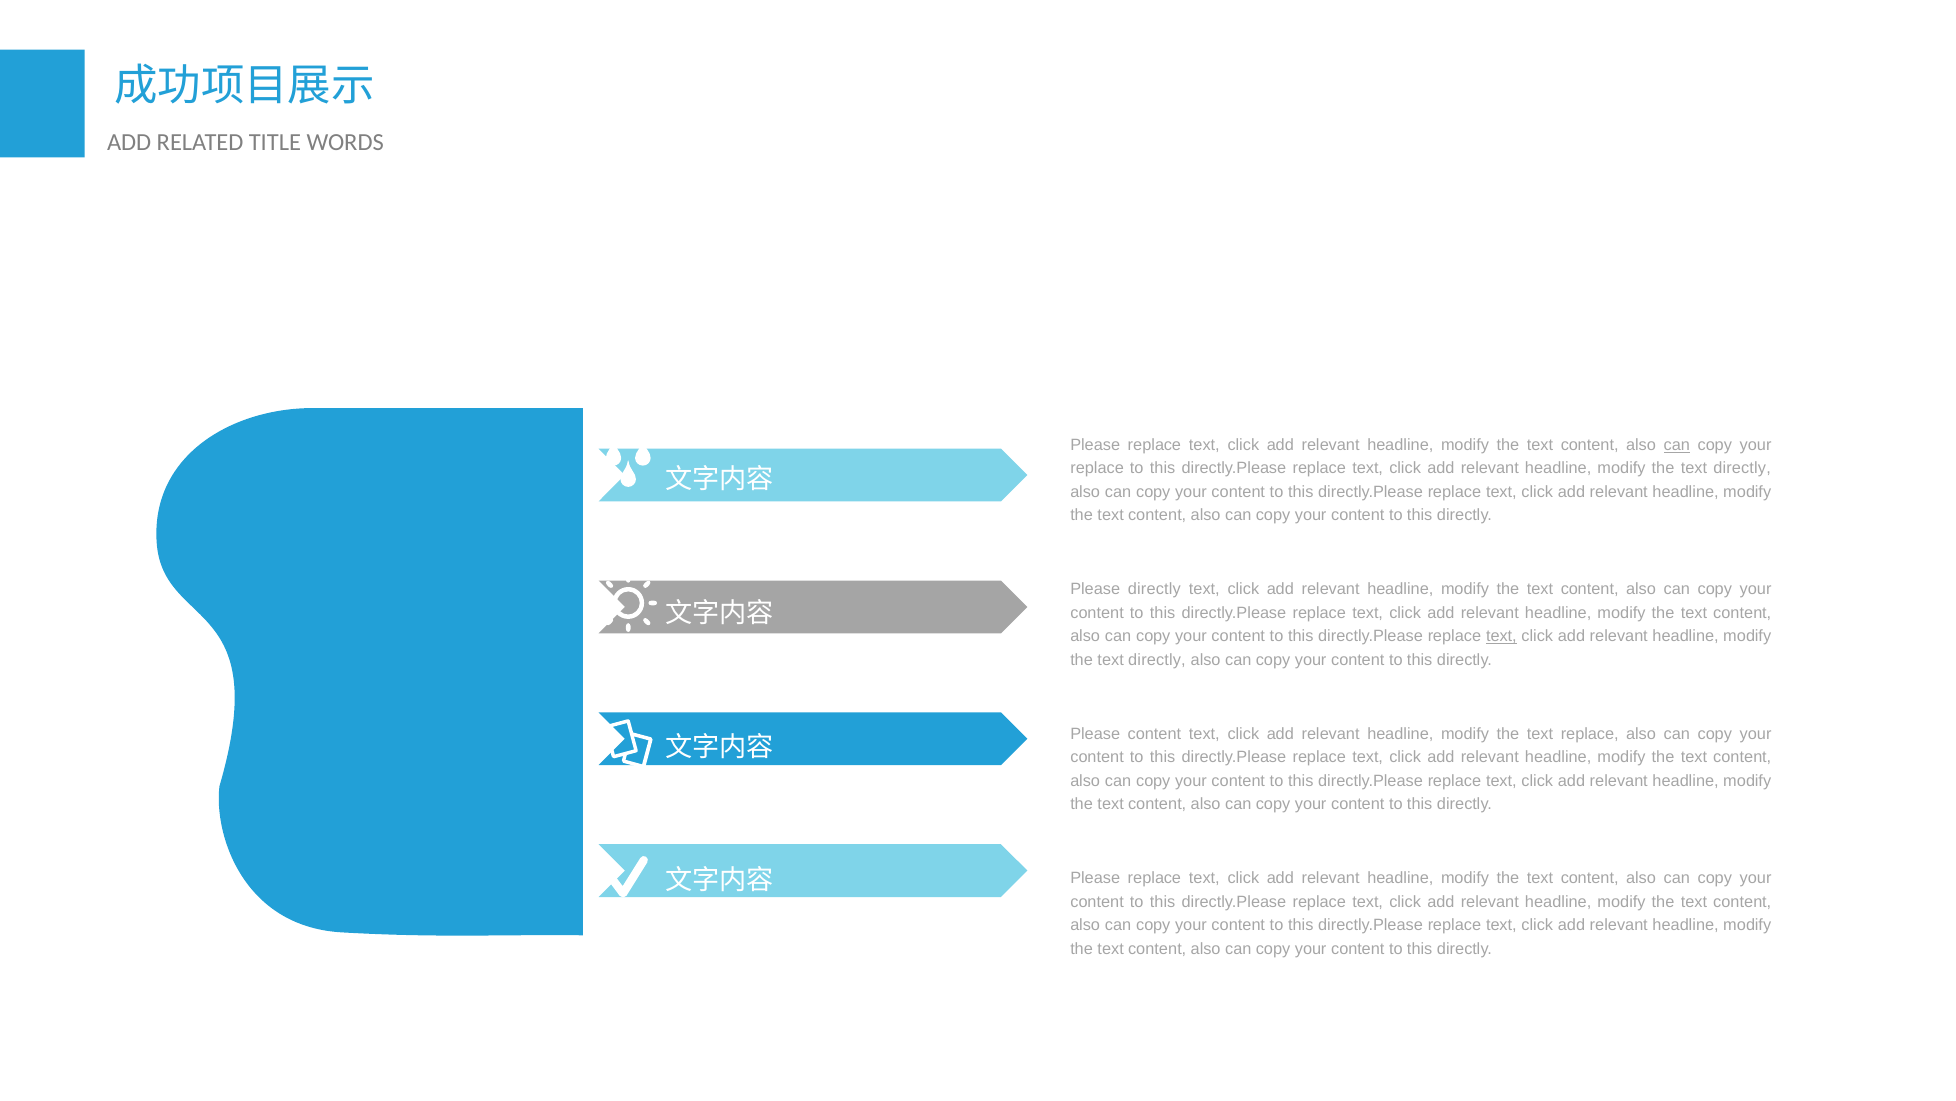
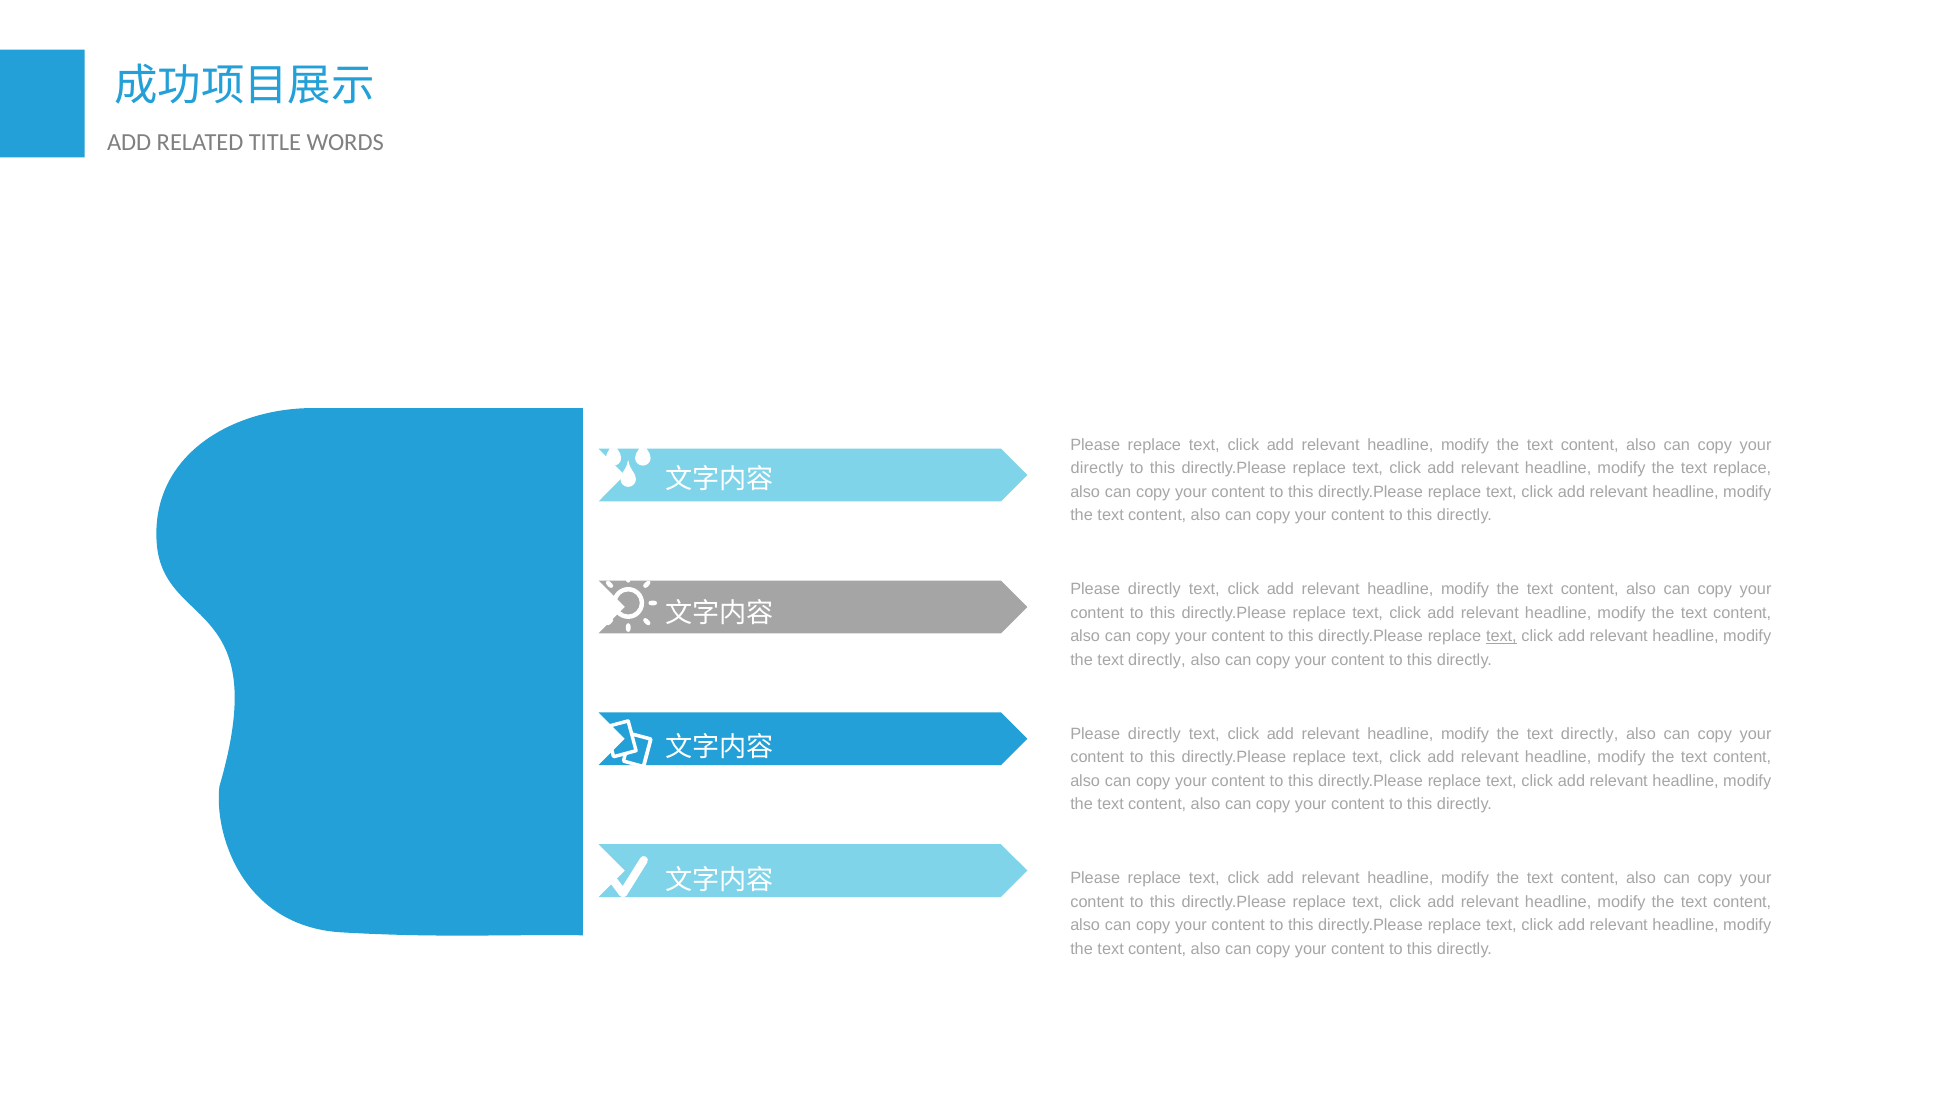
can underline: present -> none (1677, 445)
replace: replace -> directly (1097, 468)
directly: directly -> replace (1742, 468)
content: content -> directly (1154, 734)
replace: replace -> directly (1590, 734)
